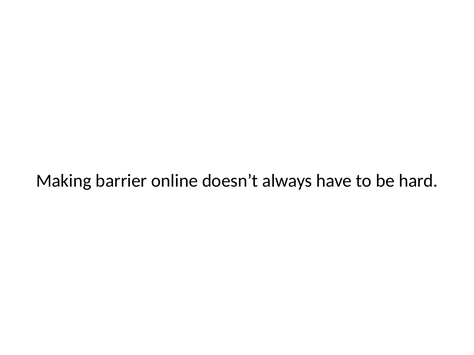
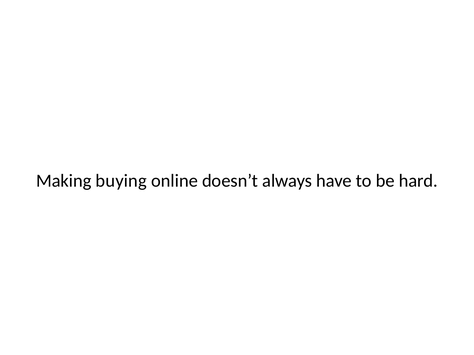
barrier: barrier -> buying (121, 181)
